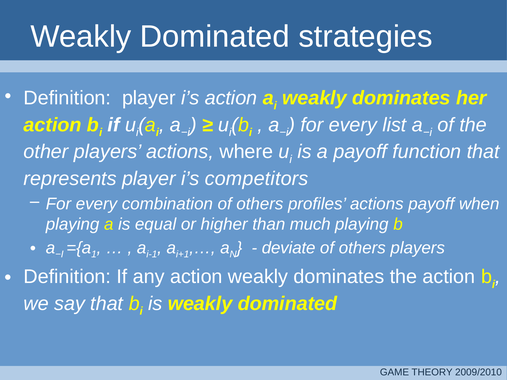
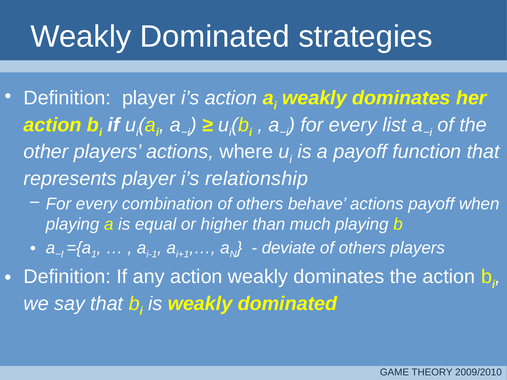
competitors: competitors -> relationship (257, 179)
profiles: profiles -> behave (317, 204)
